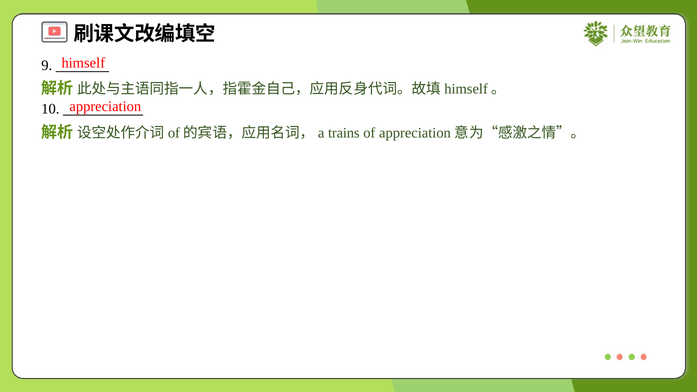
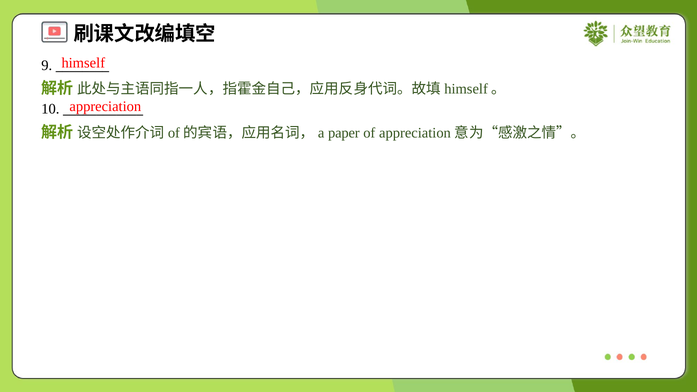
trains: trains -> paper (344, 133)
